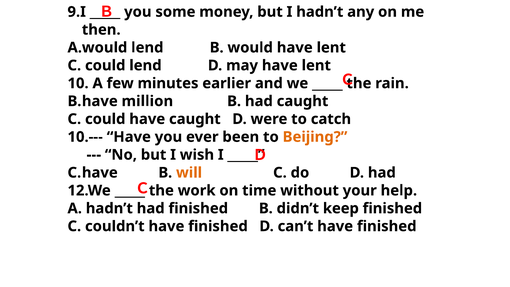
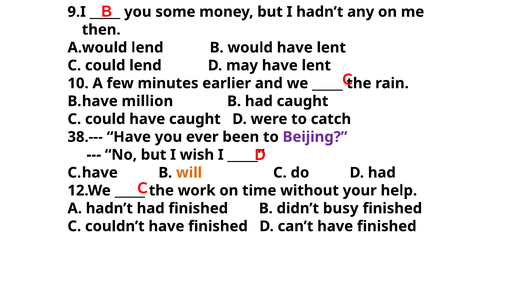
10.---: 10.--- -> 38.--- (85, 137)
Beijing colour: orange -> purple (315, 137)
keep: keep -> busy (341, 208)
